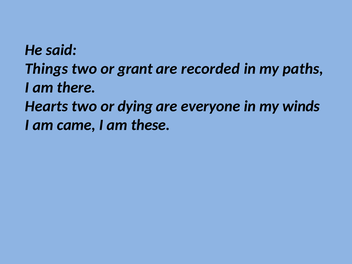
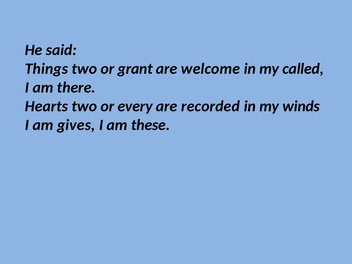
recorded: recorded -> welcome (211, 69)
paths: paths -> called (303, 69)
dying: dying -> every (135, 106)
everyone: everyone -> recorded (211, 106)
came: came -> gives (76, 125)
